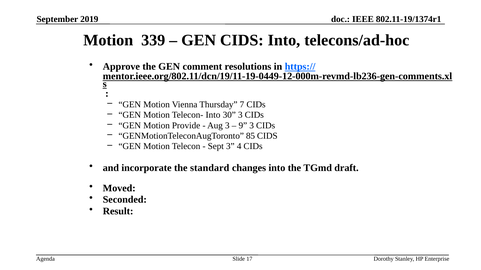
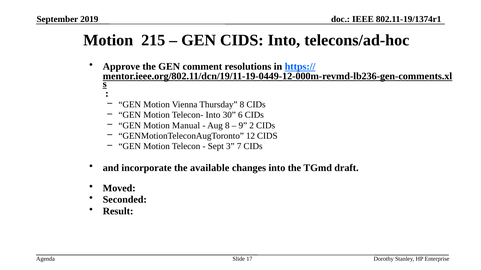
339: 339 -> 215 (153, 40)
Thursday 7: 7 -> 8 (242, 105)
30 3: 3 -> 6 (240, 115)
Provide: Provide -> Manual (186, 126)
Aug 3: 3 -> 8 (227, 126)
9 3: 3 -> 2 (252, 126)
85: 85 -> 12 (250, 136)
4: 4 -> 7 (239, 147)
standard: standard -> available (210, 168)
